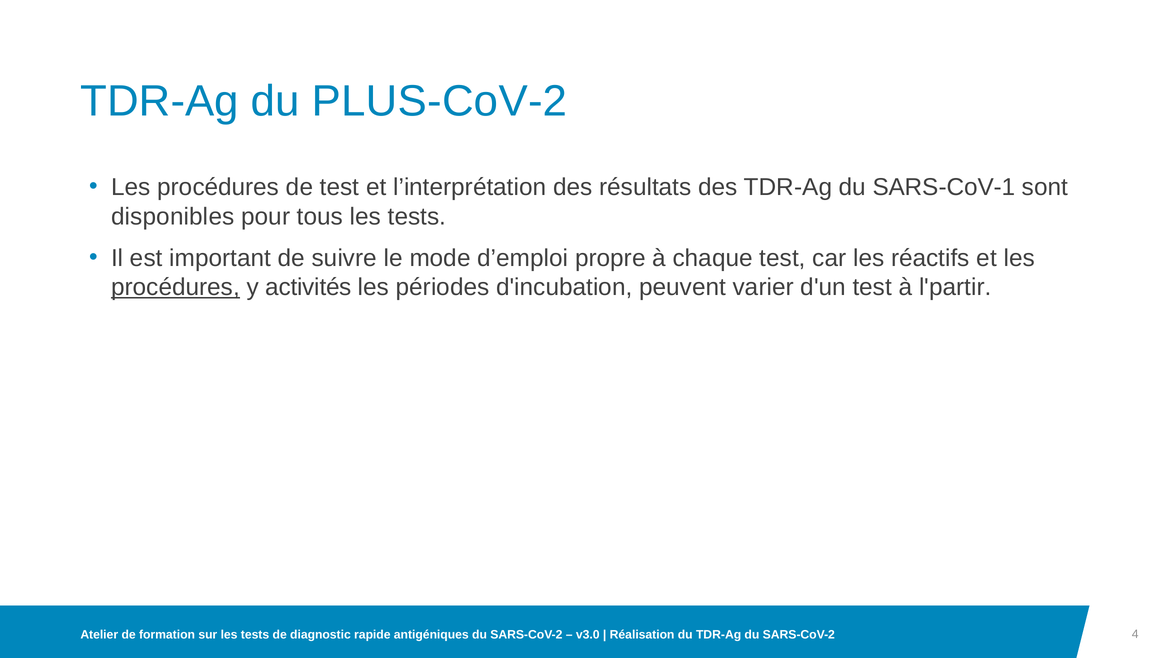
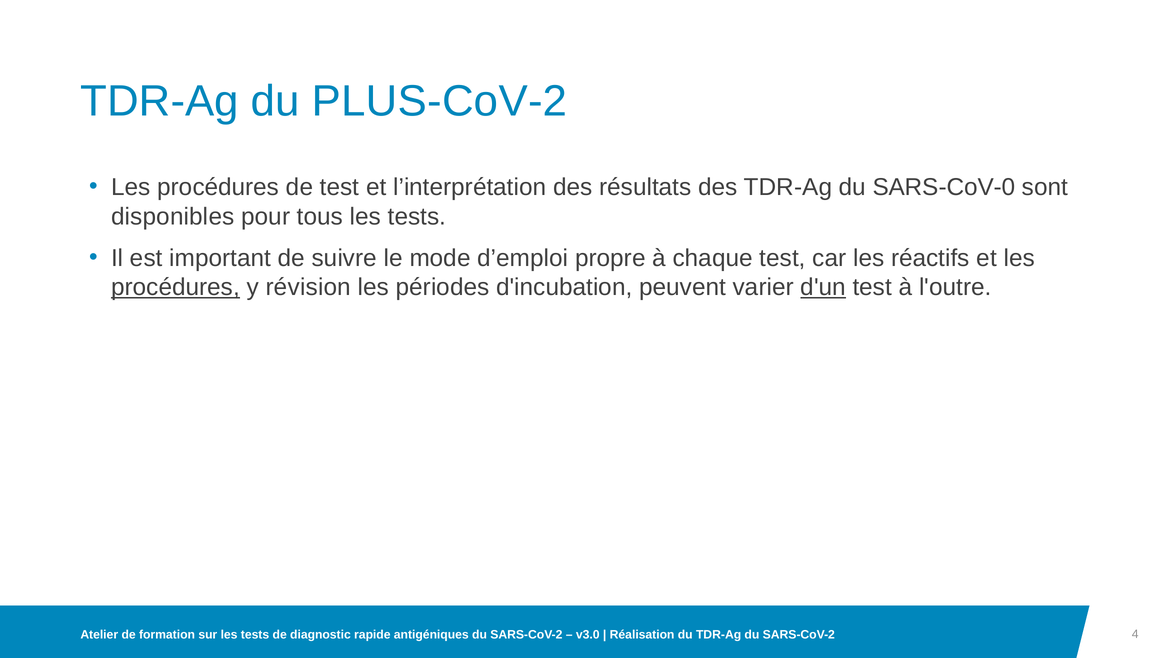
SARS-CoV-1: SARS-CoV-1 -> SARS-CoV-0 (944, 187)
activités: activités -> révision (308, 287)
d'un underline: none -> present (823, 287)
l'partir: l'partir -> l'outre (955, 287)
